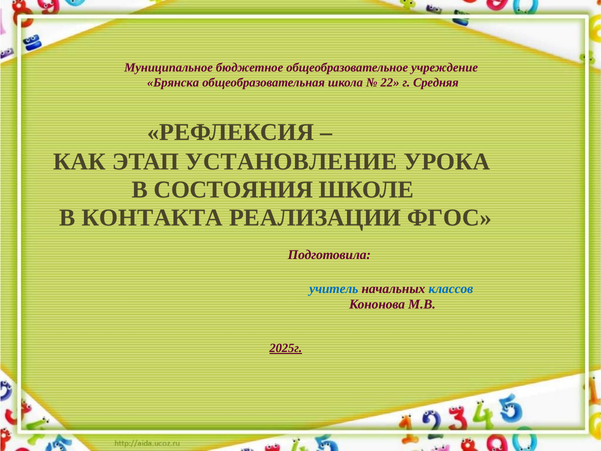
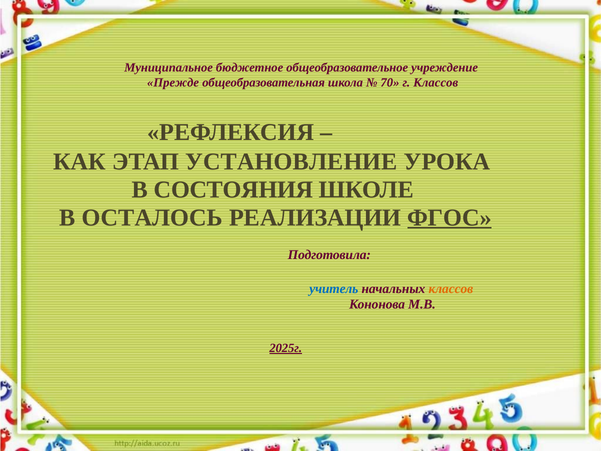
Брянска: Брянска -> Прежде (173, 83)
22: 22 -> 70 (390, 83)
г Средняя: Средняя -> Классов (436, 83)
КОНТАКТА: КОНТАКТА -> ОСТАЛОСЬ (152, 217)
ФГОС underline: none -> present (449, 217)
классов colour: blue -> orange (451, 289)
